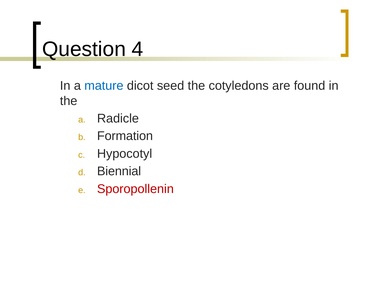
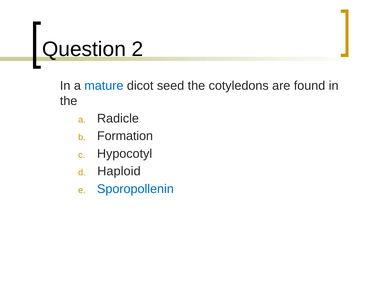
4: 4 -> 2 (138, 49)
Biennial: Biennial -> Haploid (119, 171)
Sporopollenin colour: red -> blue (135, 189)
